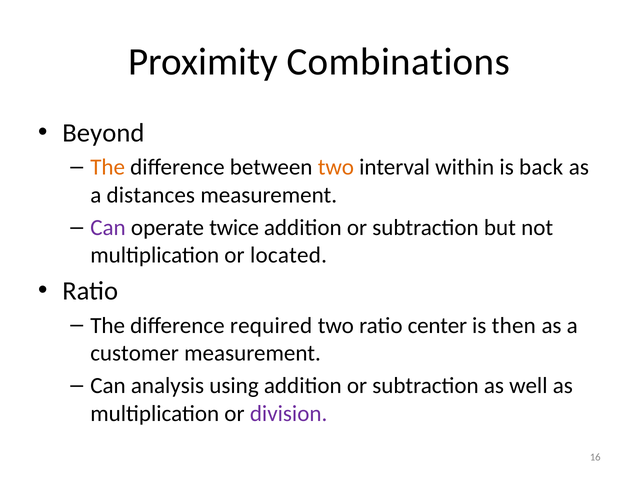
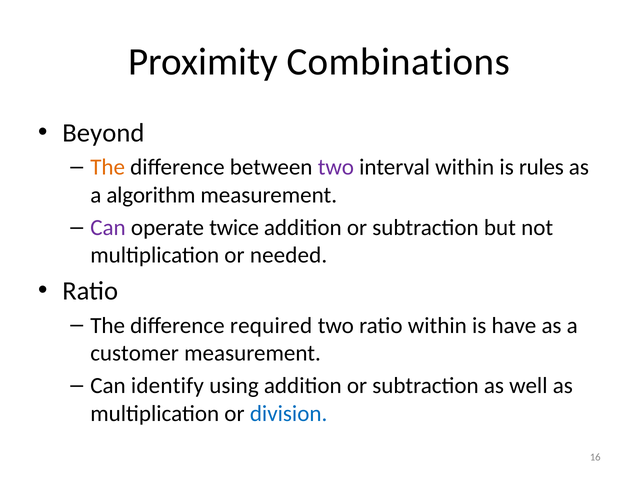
two colour: orange -> purple (336, 167)
back: back -> rules (541, 167)
distances: distances -> algorithm (151, 195)
located: located -> needed (289, 255)
ratio center: center -> within (437, 326)
then: then -> have (514, 326)
analysis: analysis -> identify (167, 386)
division colour: purple -> blue (289, 414)
